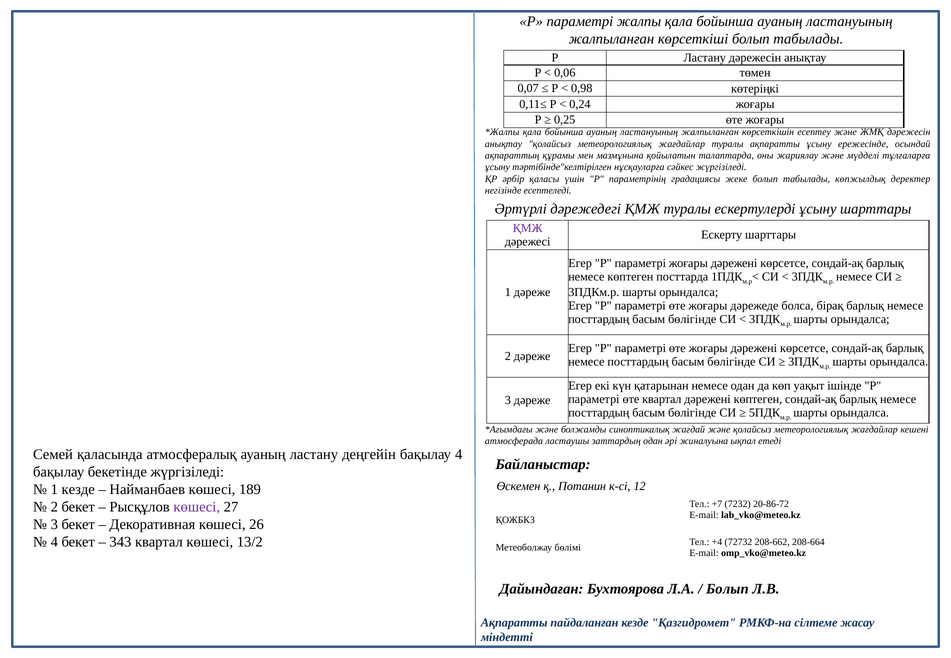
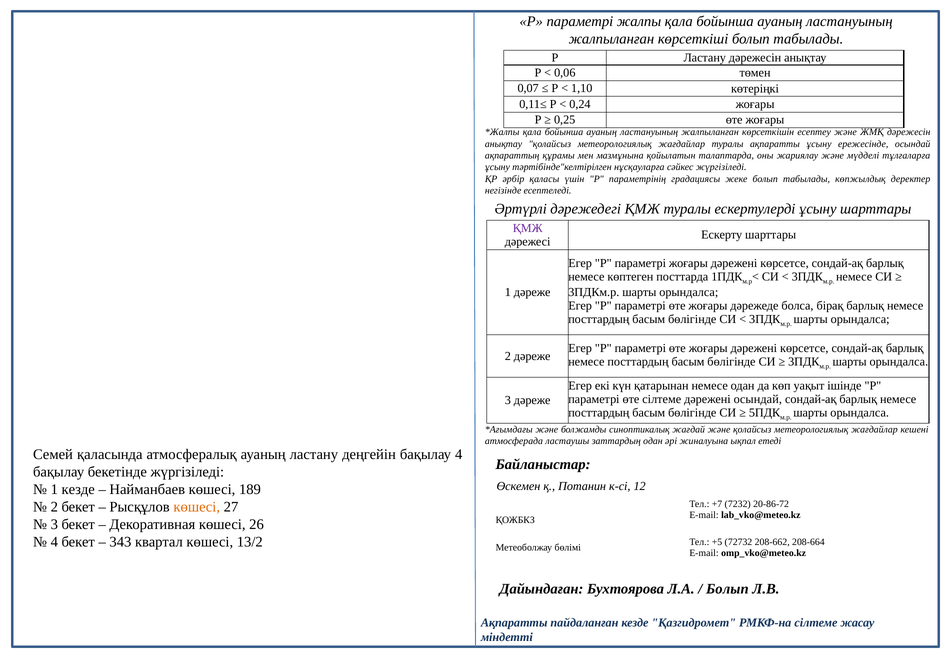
0,98: 0,98 -> 1,10 (582, 88)
өте квартал: квартал -> сілтеме (662, 400)
дәрежені көптеген: көптеген -> осындай (758, 400)
көшесі colour: purple -> orange (197, 507)
+4: +4 -> +5 (717, 542)
